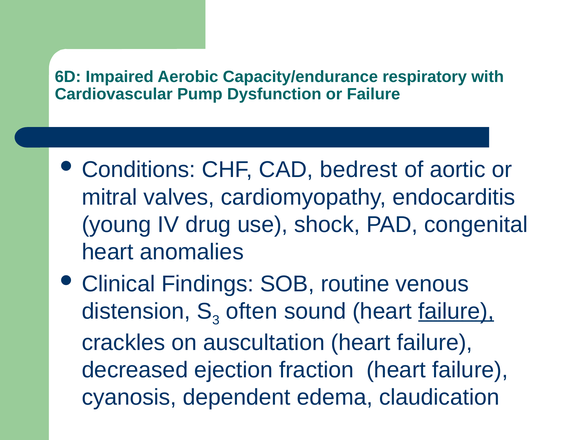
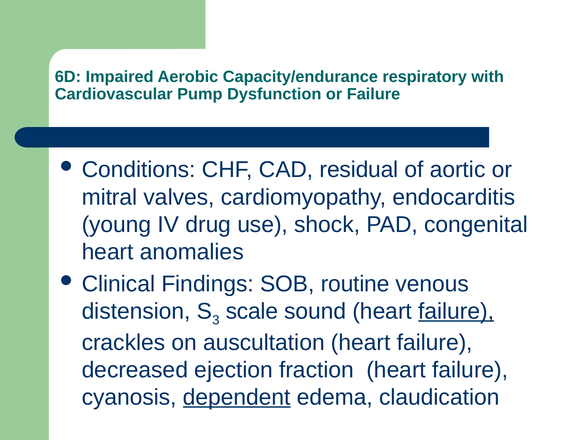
bedrest: bedrest -> residual (359, 170)
often: often -> scale (252, 312)
dependent underline: none -> present (237, 397)
